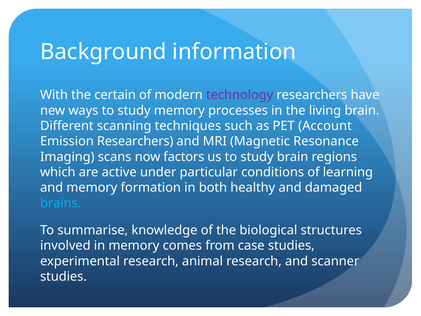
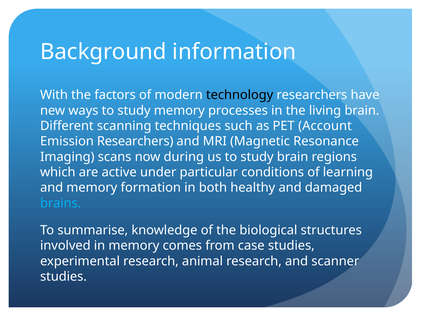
certain: certain -> factors (115, 95)
technology colour: purple -> black (240, 95)
factors: factors -> during (184, 157)
